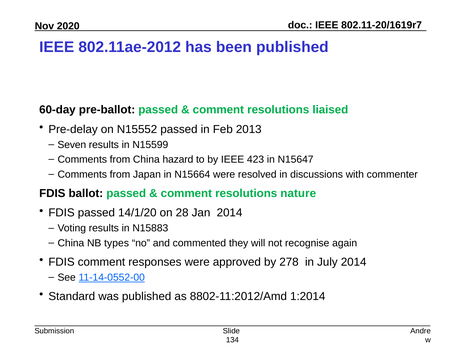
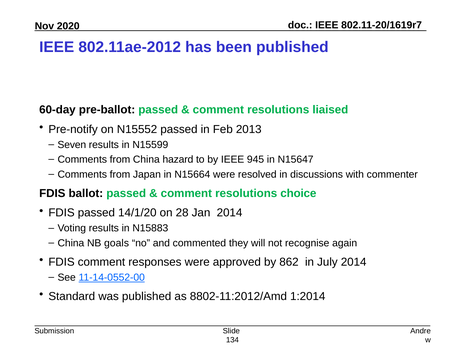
Pre-delay: Pre-delay -> Pre-notify (73, 130)
423: 423 -> 945 (256, 160)
nature: nature -> choice (298, 194)
types: types -> goals (117, 244)
278: 278 -> 862 (289, 263)
